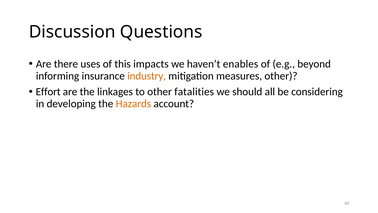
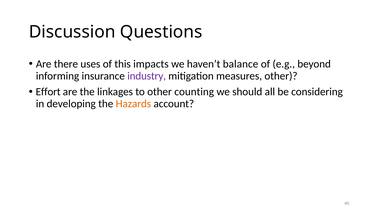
enables: enables -> balance (241, 64)
industry colour: orange -> purple (147, 76)
fatalities: fatalities -> counting (194, 92)
